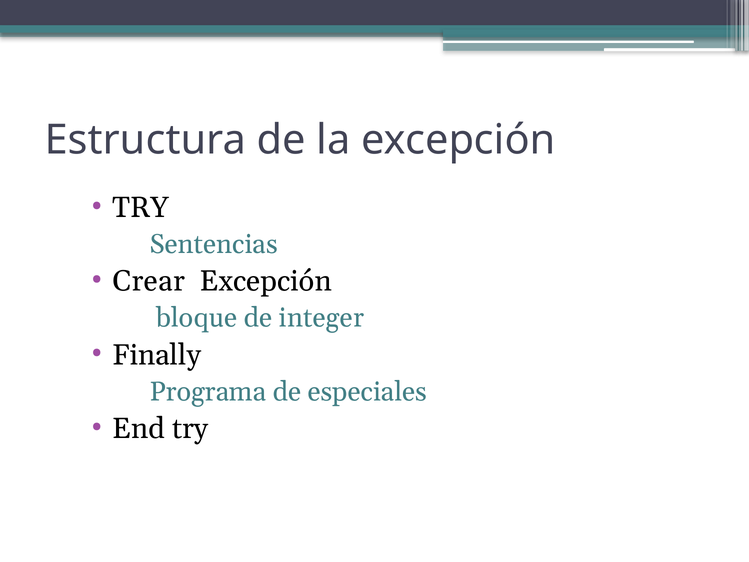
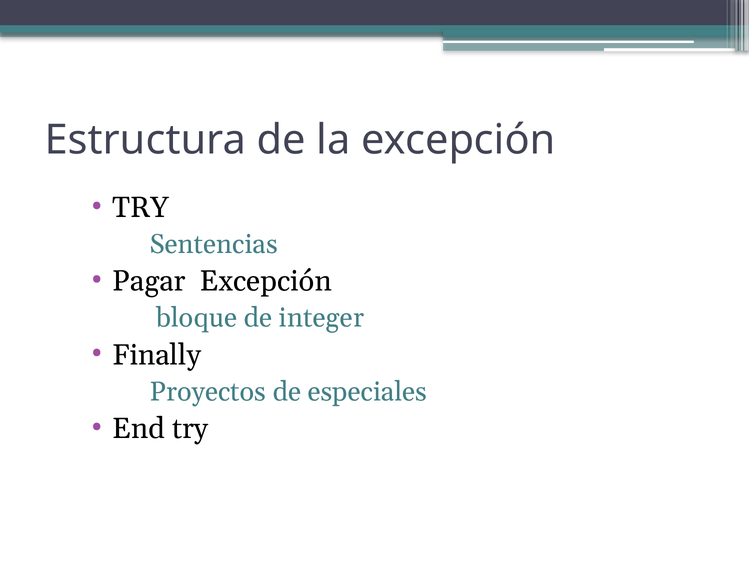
Crear: Crear -> Pagar (149, 281)
Programa: Programa -> Proyectos (208, 391)
